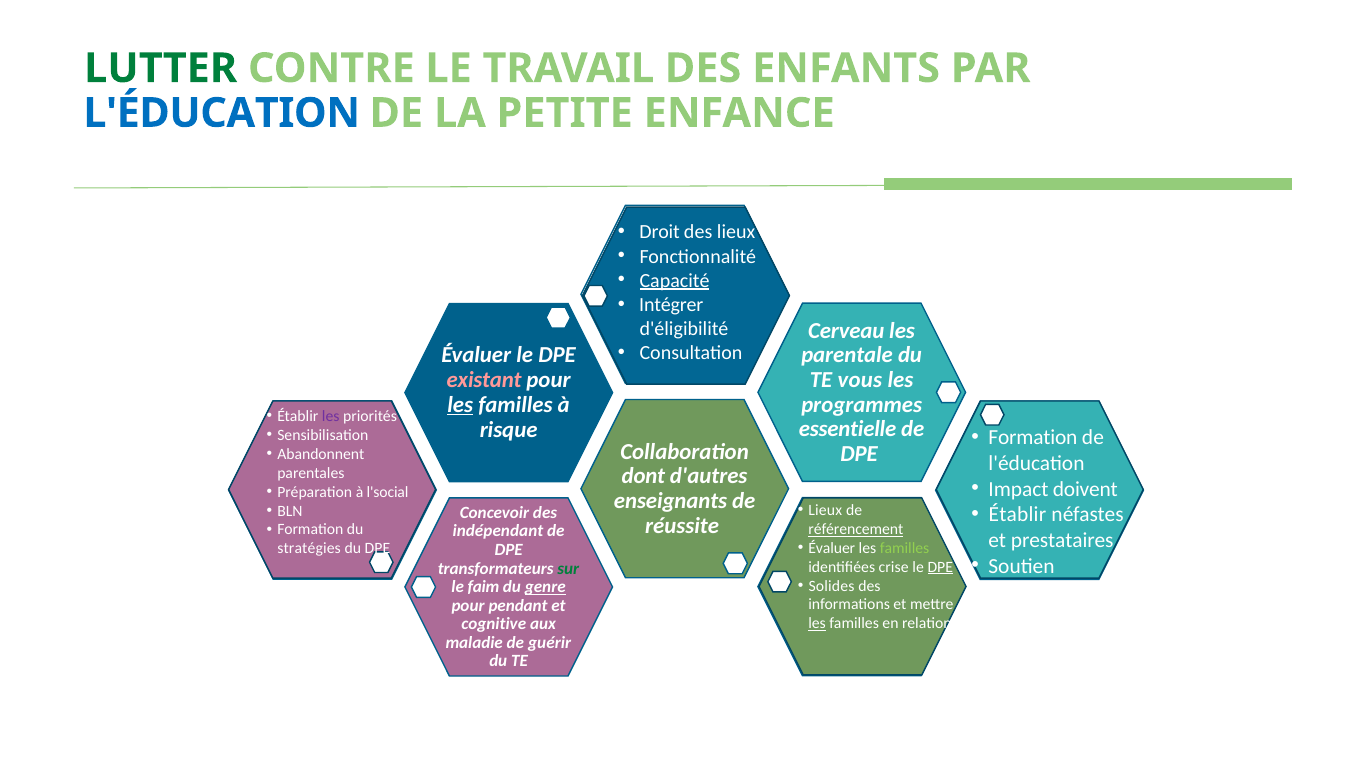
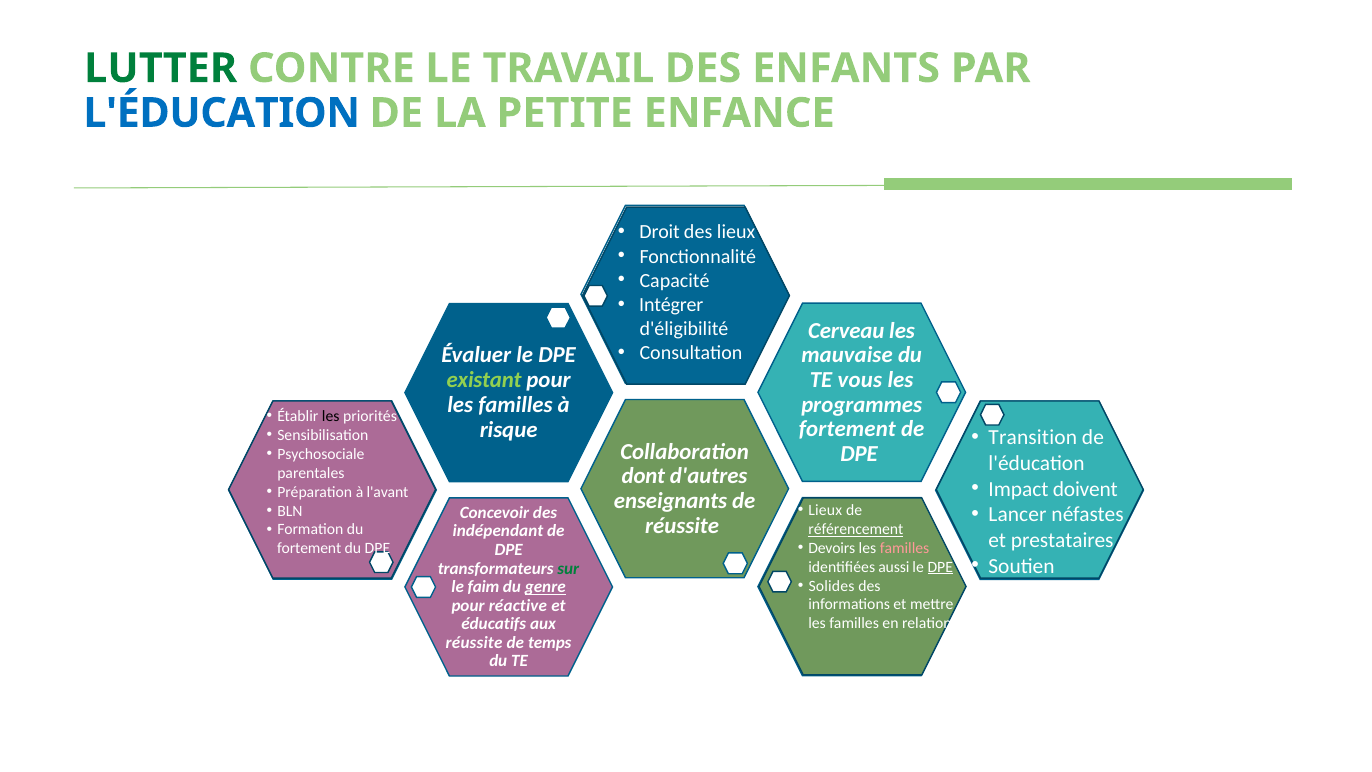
Capacité underline: present -> none (675, 280)
parentale: parentale -> mauvaise (847, 355)
existant colour: pink -> light green (484, 380)
les underline: present -> none (460, 405)
les colour: purple -> black (331, 416)
essentielle: essentielle -> fortement (847, 429)
Formation: Formation -> Transition (1033, 437)
Abandonnent: Abandonnent -> Psychosociale (321, 454)
l'social: l'social -> l'avant (388, 492)
Établir: Établir -> Lancer (1018, 515)
Évaluer: Évaluer -> Devoirs (832, 548)
familles colour: light green -> pink (905, 548)
stratégies: stratégies -> fortement (309, 548)
crise: crise -> aussi (894, 567)
pendant: pendant -> réactive (518, 605)
cognitive: cognitive -> éducatifs (494, 624)
les underline: present -> none (817, 623)
maladie: maladie -> réussite (474, 642)
guérir: guérir -> temps (550, 642)
